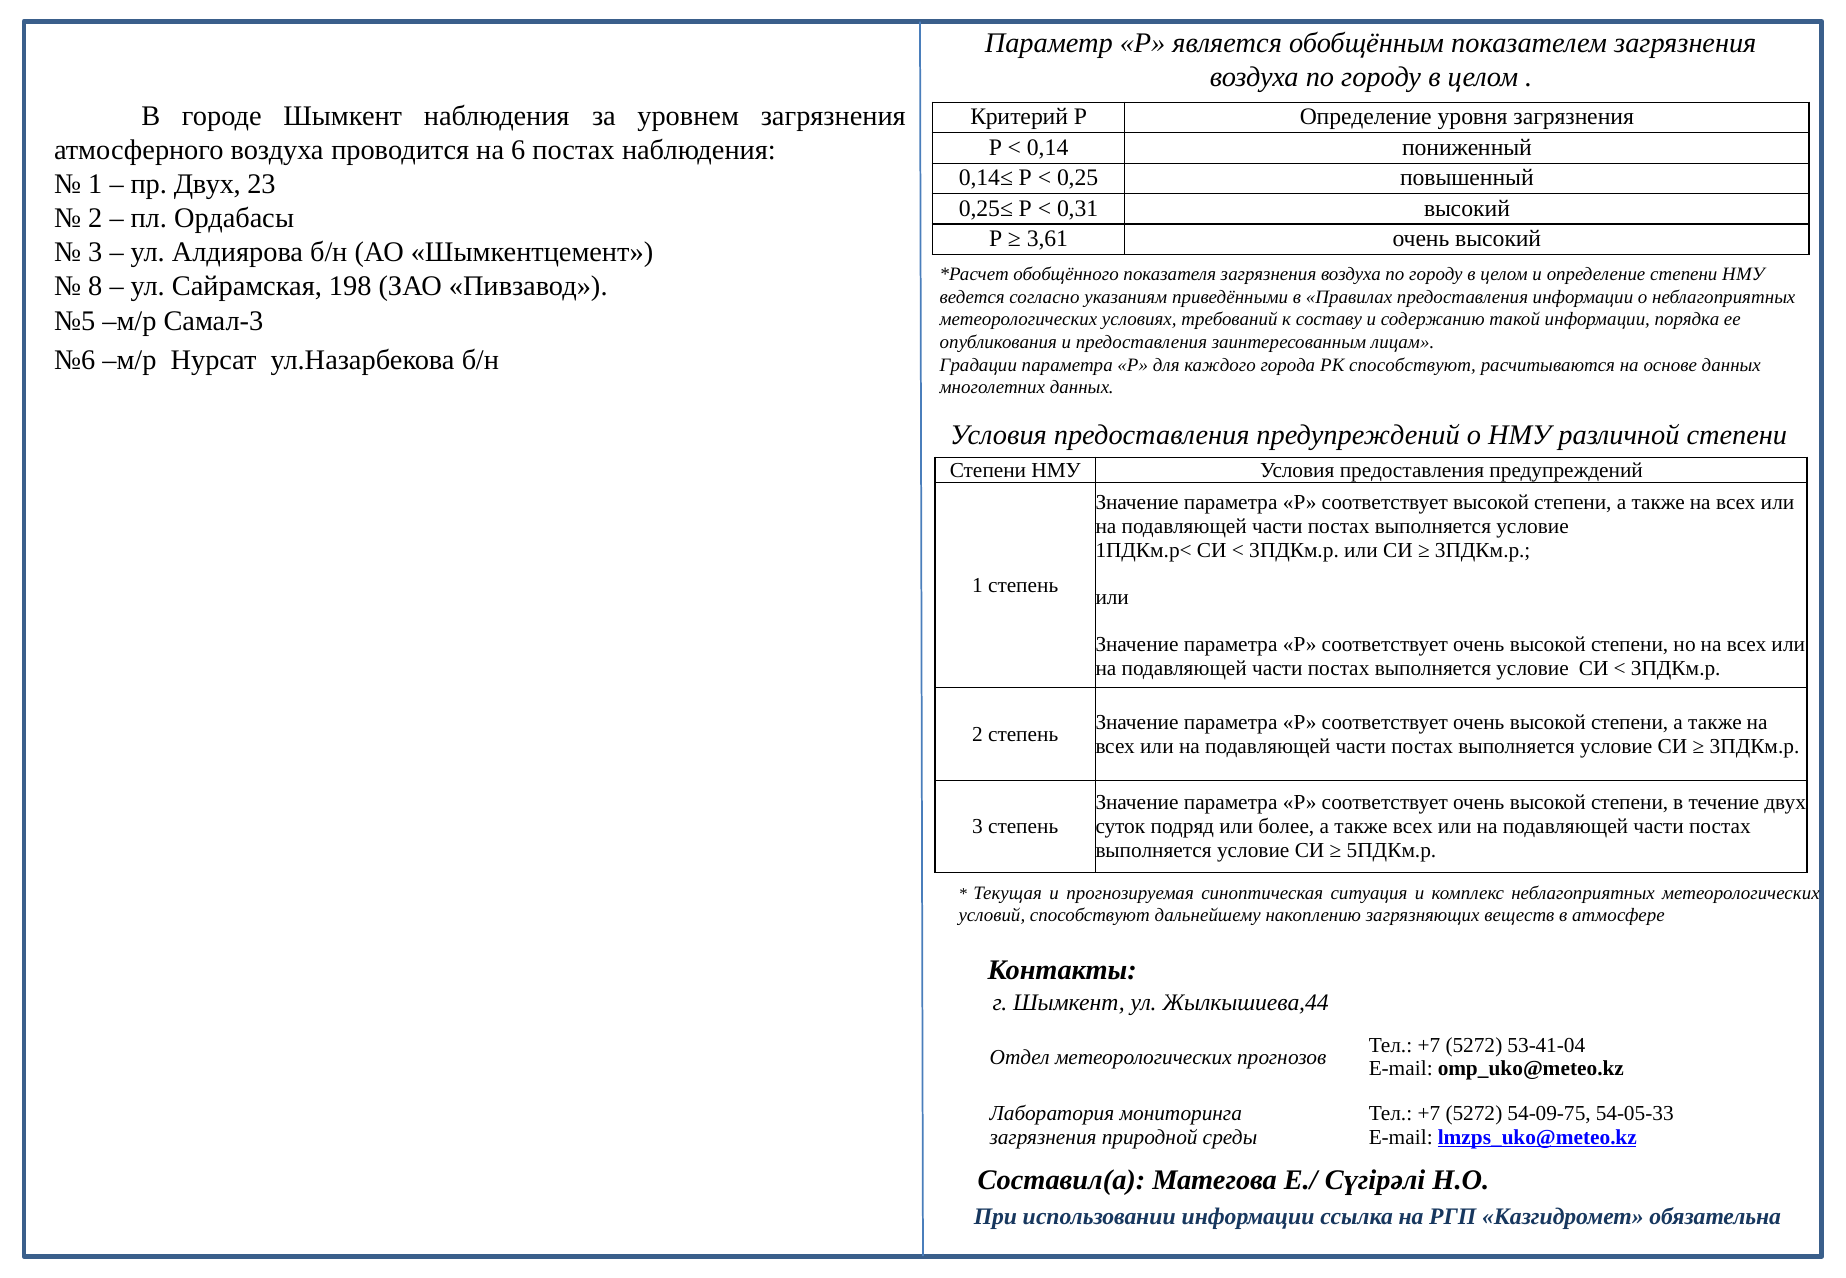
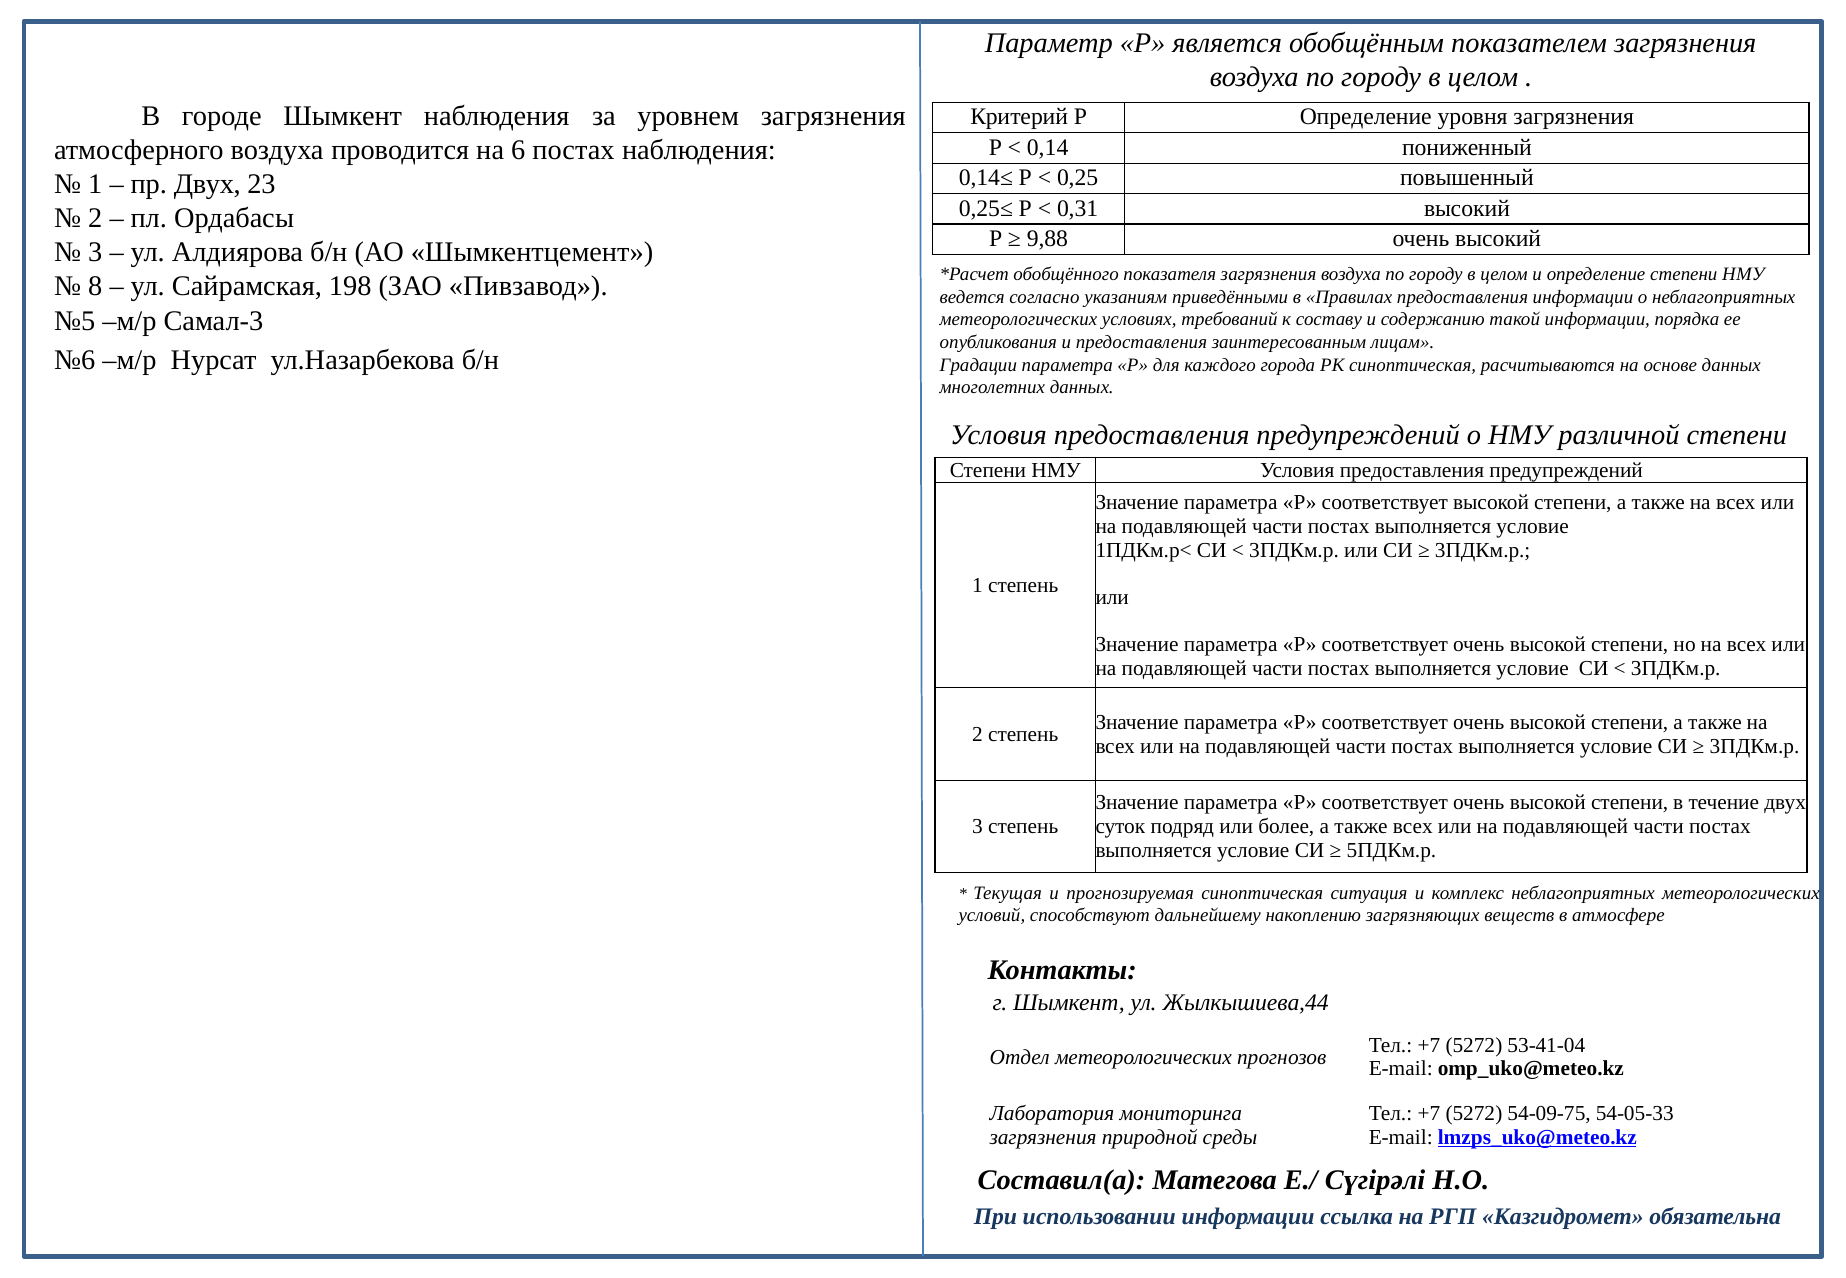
3,61: 3,61 -> 9,88 (1047, 239)
РК способствуют: способствуют -> синоптическая (1413, 365)
